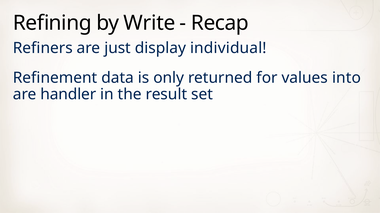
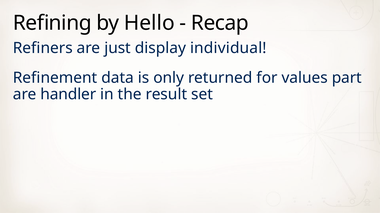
Write: Write -> Hello (149, 23)
into: into -> part (347, 78)
